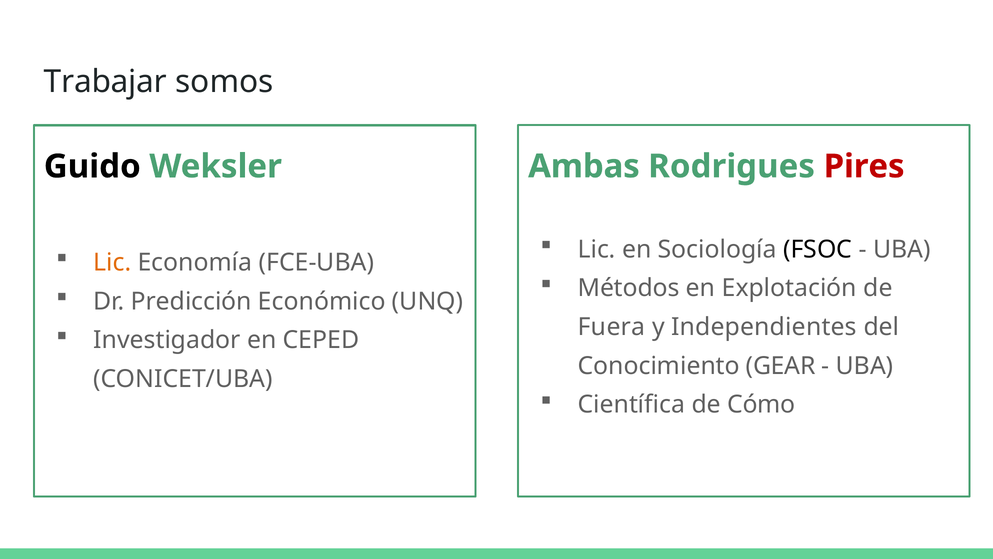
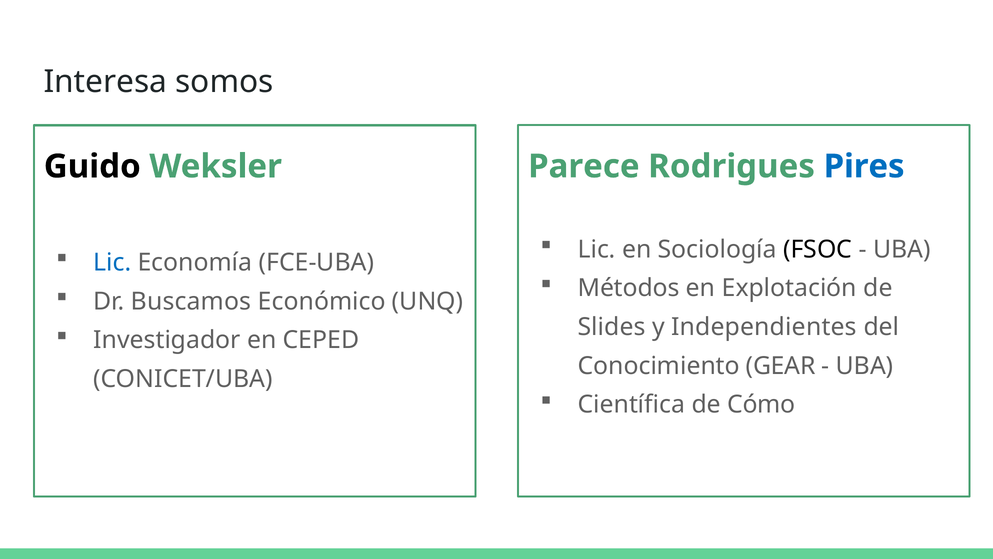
Trabajar: Trabajar -> Interesa (105, 82)
Ambas: Ambas -> Parece (584, 166)
Pires colour: red -> blue (864, 166)
Lic colour: orange -> blue (112, 262)
Predicción: Predicción -> Buscamos (191, 301)
Fuera: Fuera -> Slides (612, 327)
